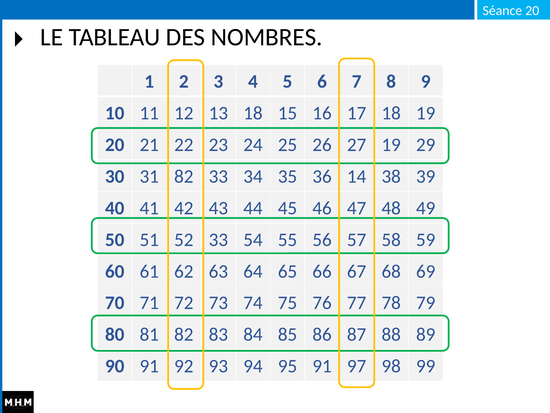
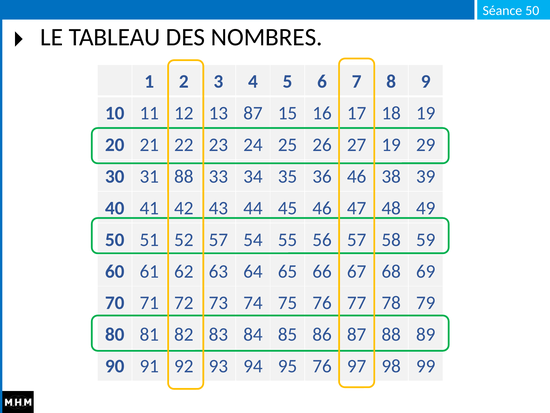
20: 20 -> 50 (532, 11)
13 18: 18 -> 87 (253, 113)
31 82: 82 -> 88 (184, 176)
36 14: 14 -> 46 (357, 176)
52 33: 33 -> 57 (218, 239)
95 91: 91 -> 76 (322, 366)
